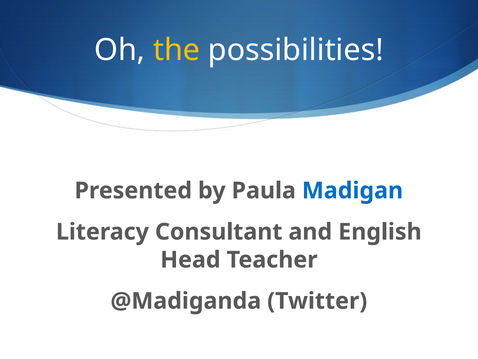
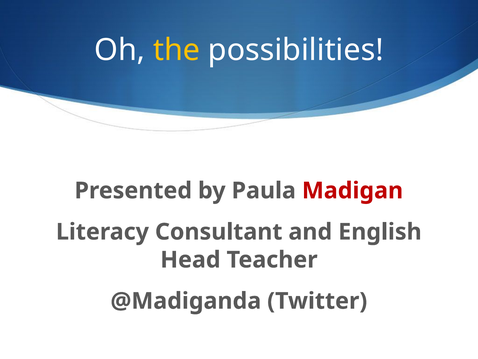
Madigan colour: blue -> red (353, 190)
